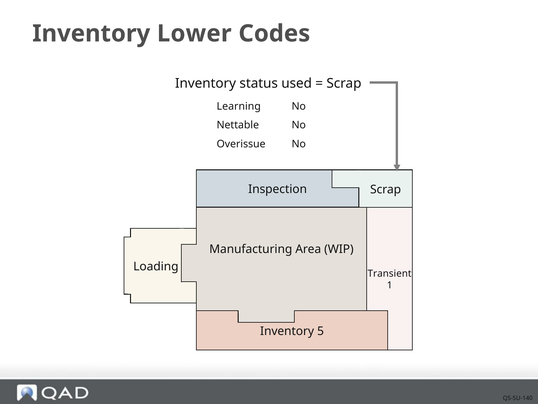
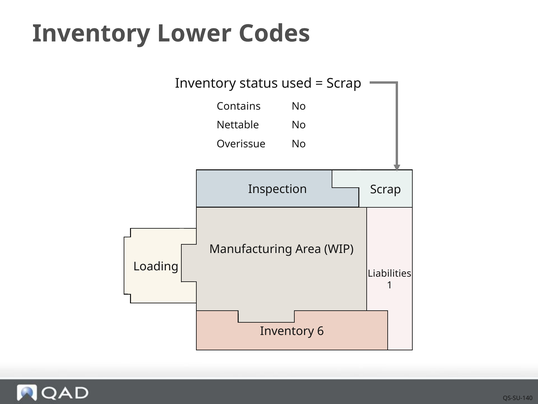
Learning: Learning -> Contains (239, 106)
Transient: Transient -> Liabilities (390, 273)
5: 5 -> 6 (321, 331)
